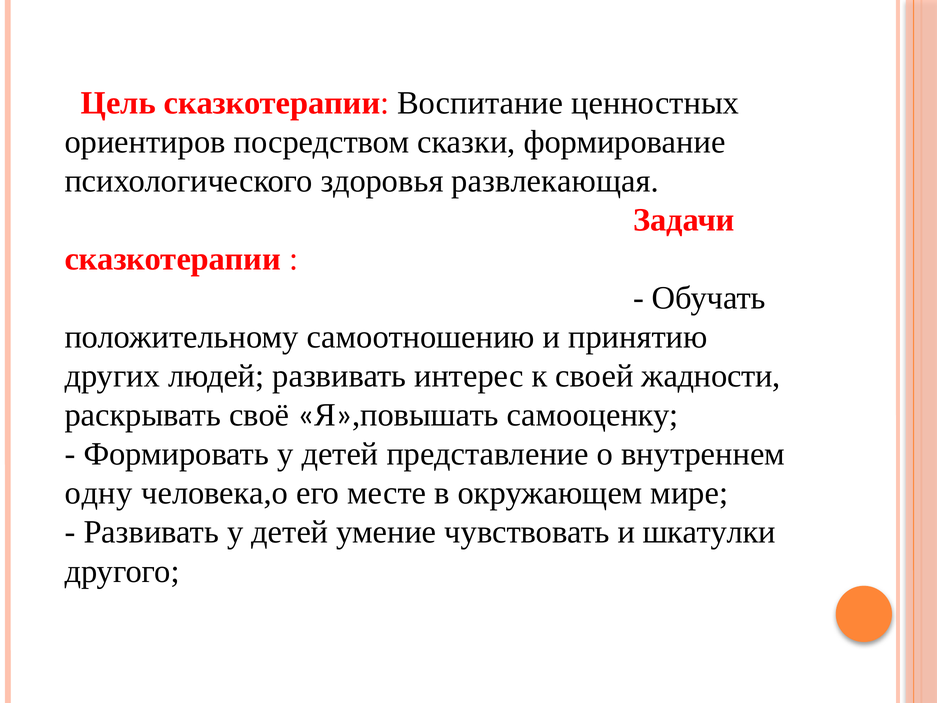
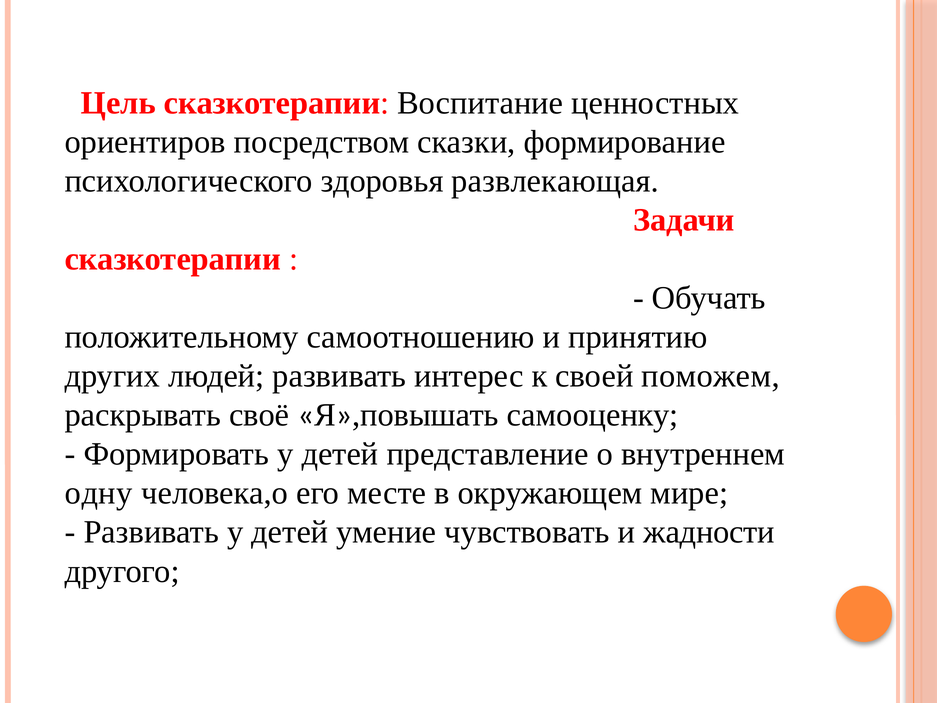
жадности: жадности -> поможем (711, 376)
шкатулки: шкатулки -> жадности (709, 532)
